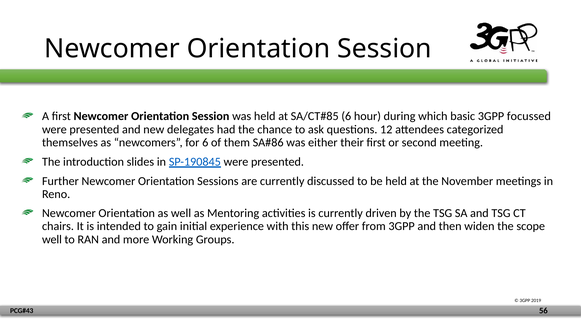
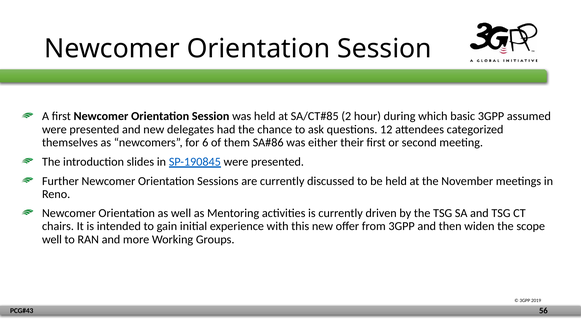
6: 6 -> 2 (346, 116)
focussed: focussed -> assumed (529, 116)
